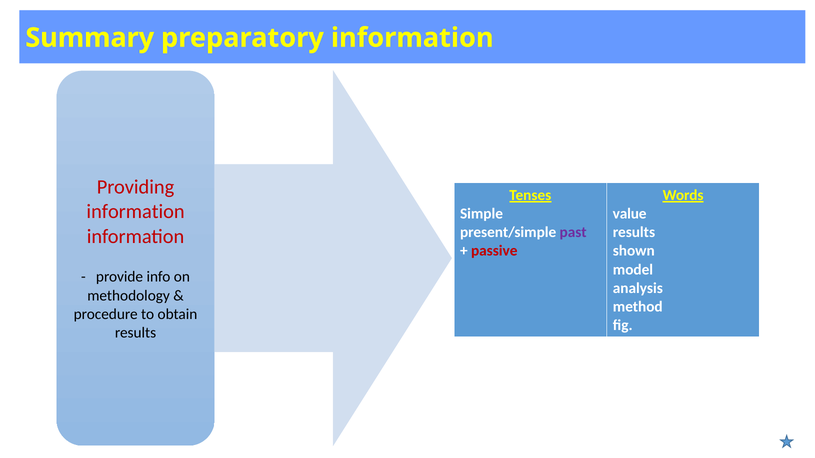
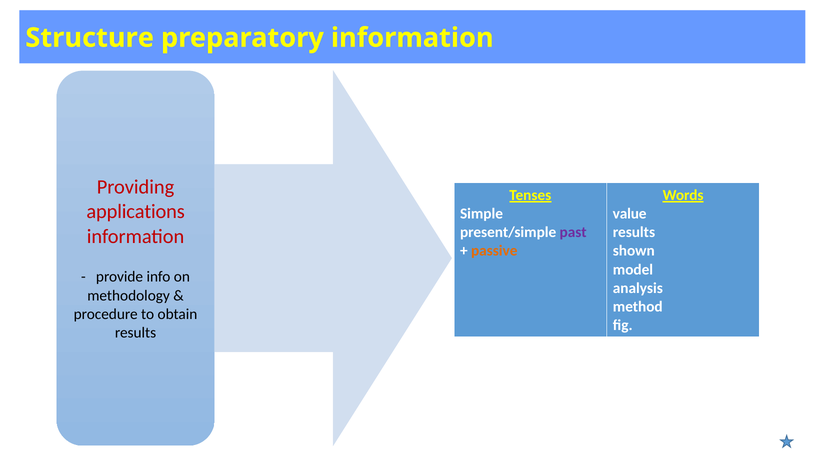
Summary: Summary -> Structure (90, 38)
information: information -> applications (136, 212)
passive colour: red -> orange (494, 251)
